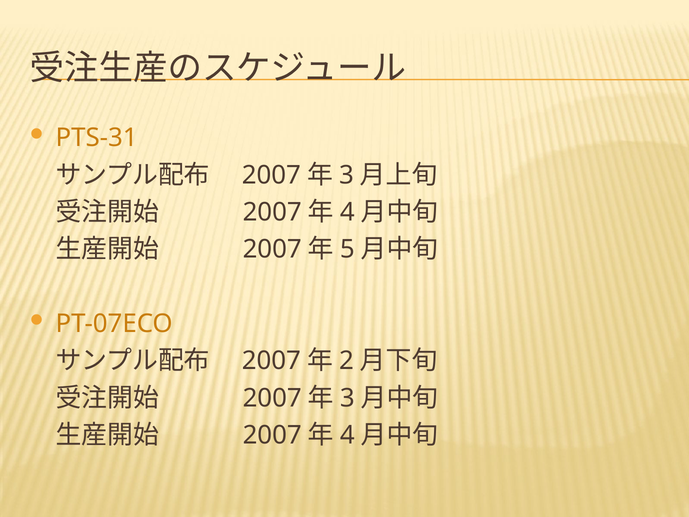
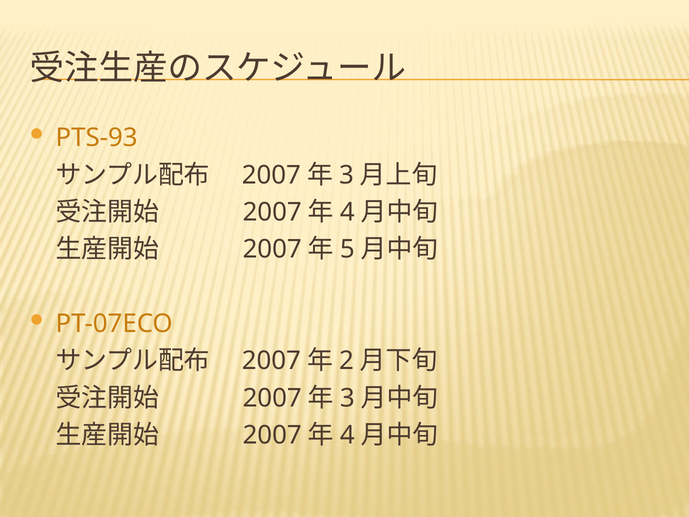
PTS-31: PTS-31 -> PTS-93 (97, 138)
